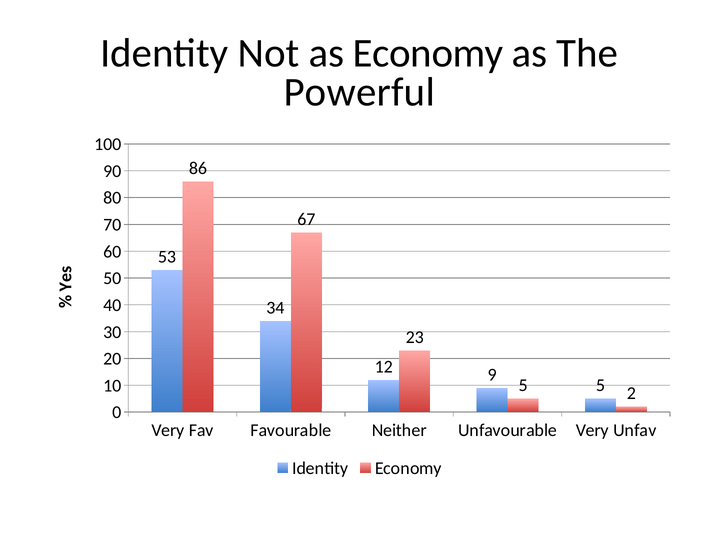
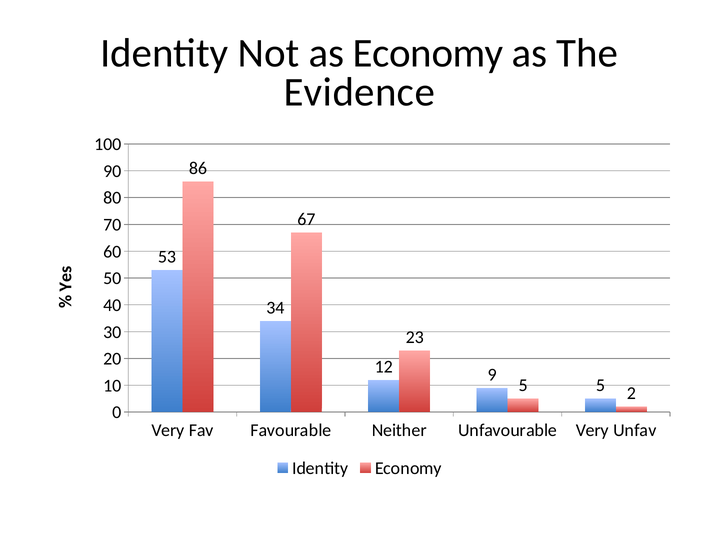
Powerful: Powerful -> Evidence (359, 92)
